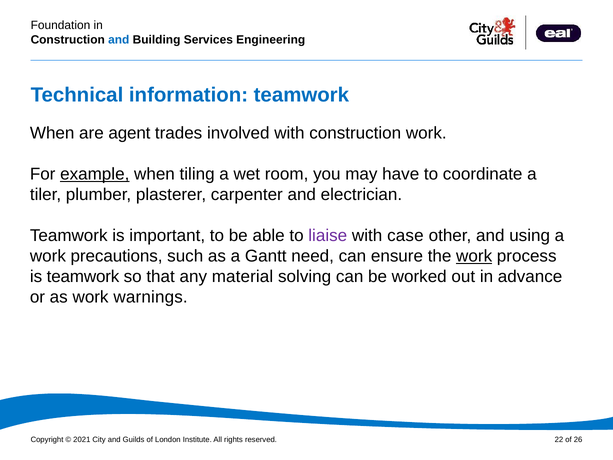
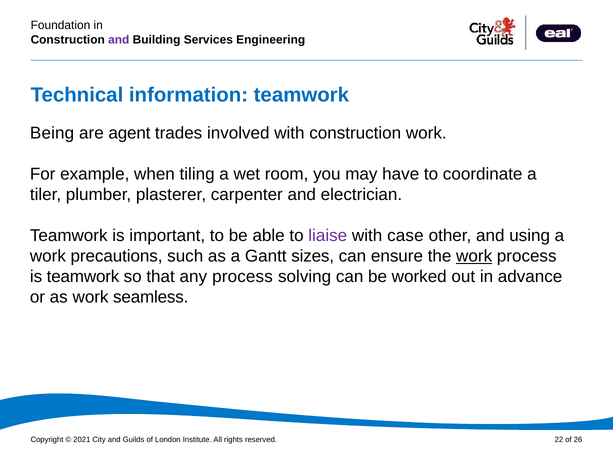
and colour: blue -> purple (119, 40)
When: When -> Being (52, 133)
example underline: present -> none (95, 174)
need: need -> sizes (313, 256)
any material: material -> process (242, 276)
warnings: warnings -> seamless (151, 297)
